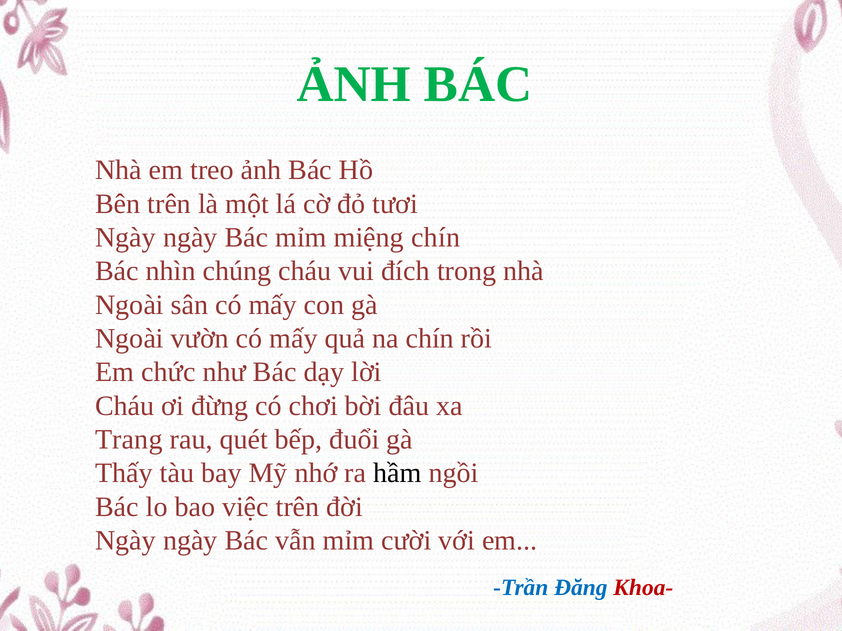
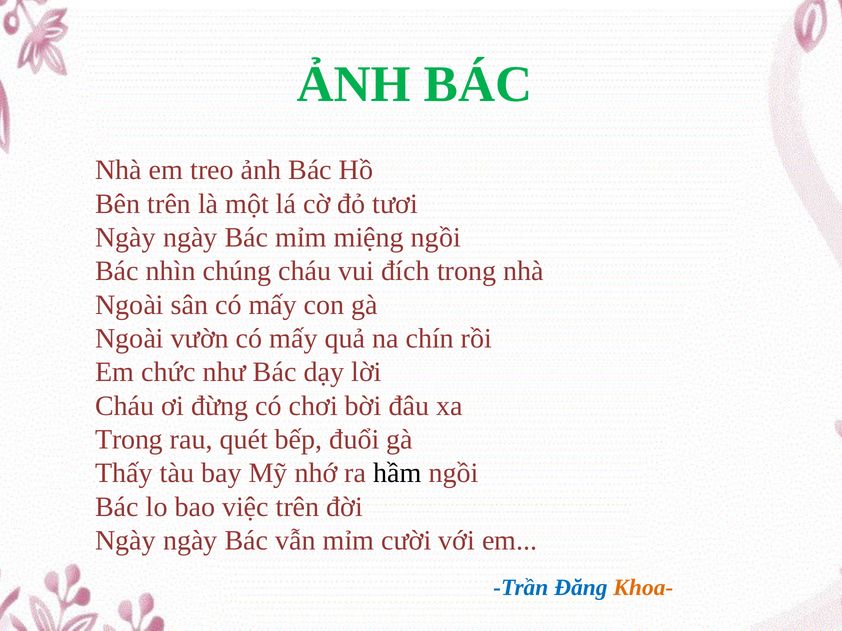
miệng chín: chín -> ngồi (436, 238)
Trang: Trang -> Trong (129, 440)
Khoa- colour: red -> orange (643, 588)
